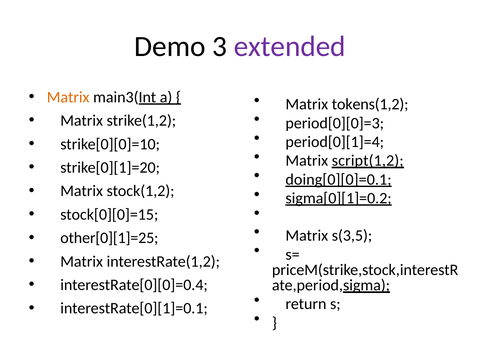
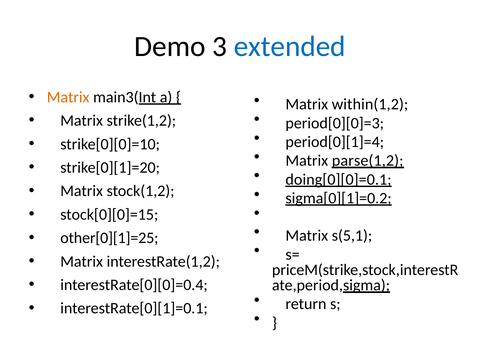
extended colour: purple -> blue (290, 46)
tokens(1,2: tokens(1,2 -> within(1,2 (370, 104)
script(1,2: script(1,2 -> parse(1,2 (368, 161)
s(3,5: s(3,5 -> s(5,1 (352, 236)
